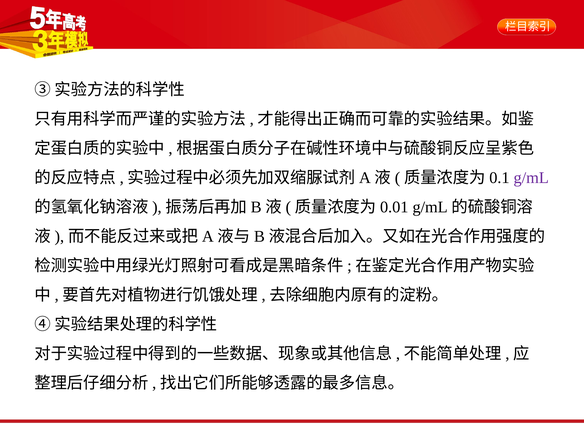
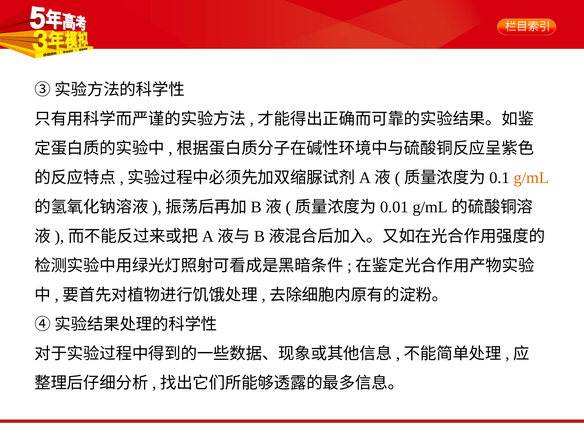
g/mL colour: purple -> orange (531, 178)
